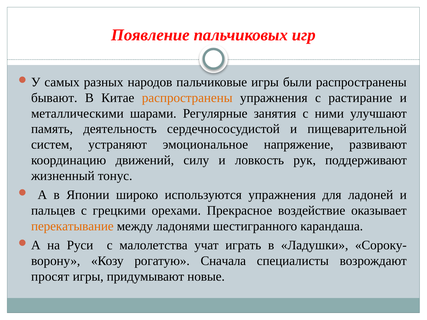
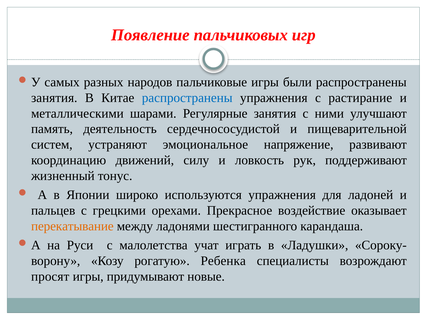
бывают: бывают -> занятия (54, 98)
распространены colour: orange -> blue (187, 98)
Сначала: Сначала -> Ребенка (223, 261)
